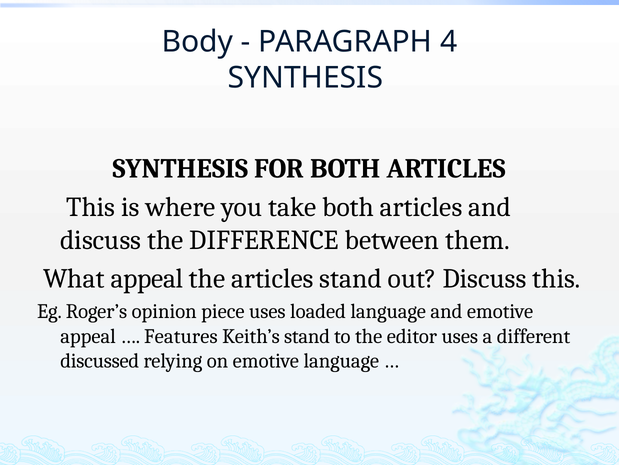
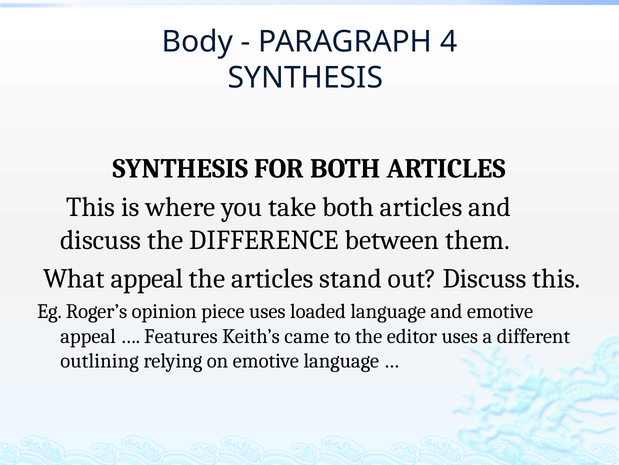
Keith’s stand: stand -> came (307, 336)
discussed: discussed -> outlining (100, 360)
